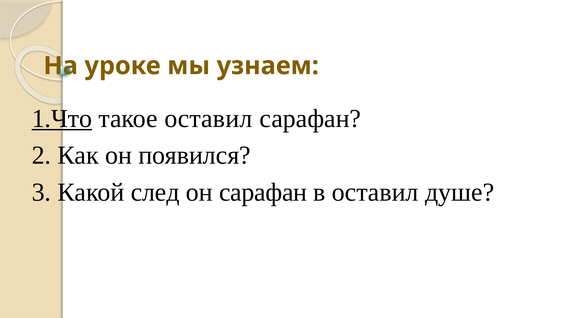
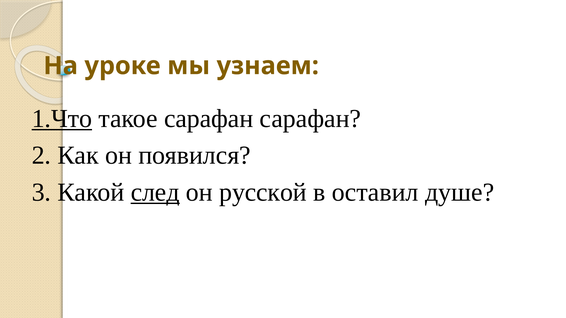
такое оставил: оставил -> сарафан (209, 119)
след underline: none -> present (155, 192)
он сарафан: сарафан -> русской (263, 192)
